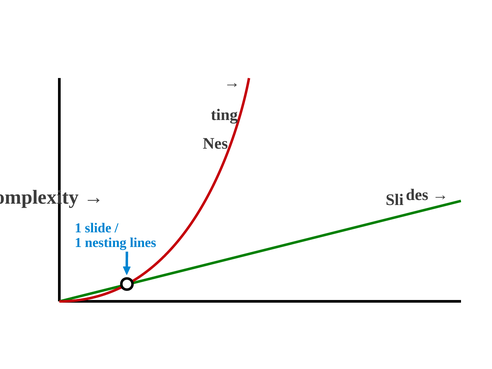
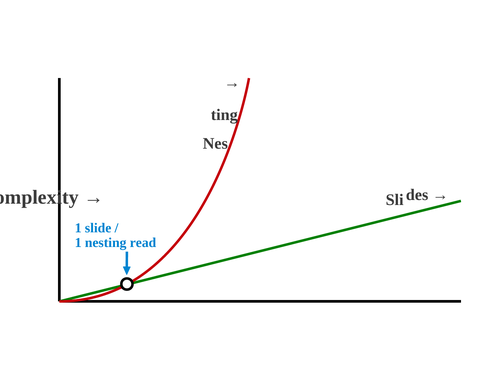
lines: lines -> read (143, 243)
